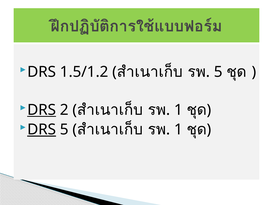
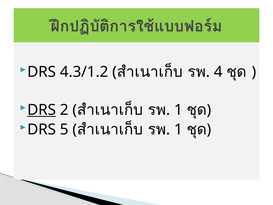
1.5/1.2: 1.5/1.2 -> 4.3/1.2 (84, 72)
5: 5 -> 4 (218, 72)
DRS underline: present -> none (42, 129)
